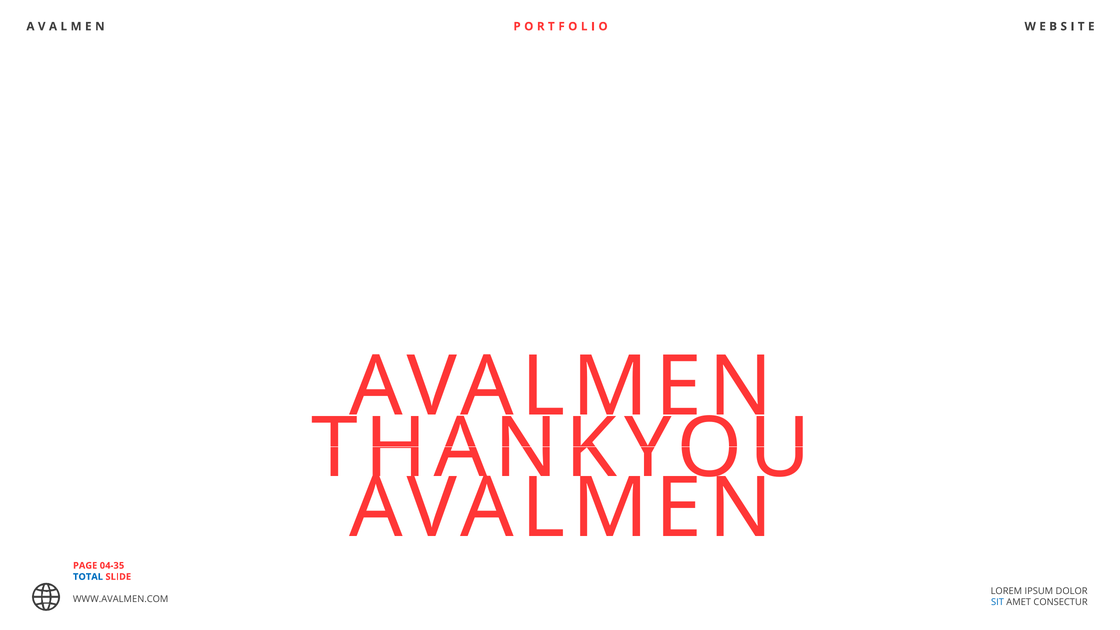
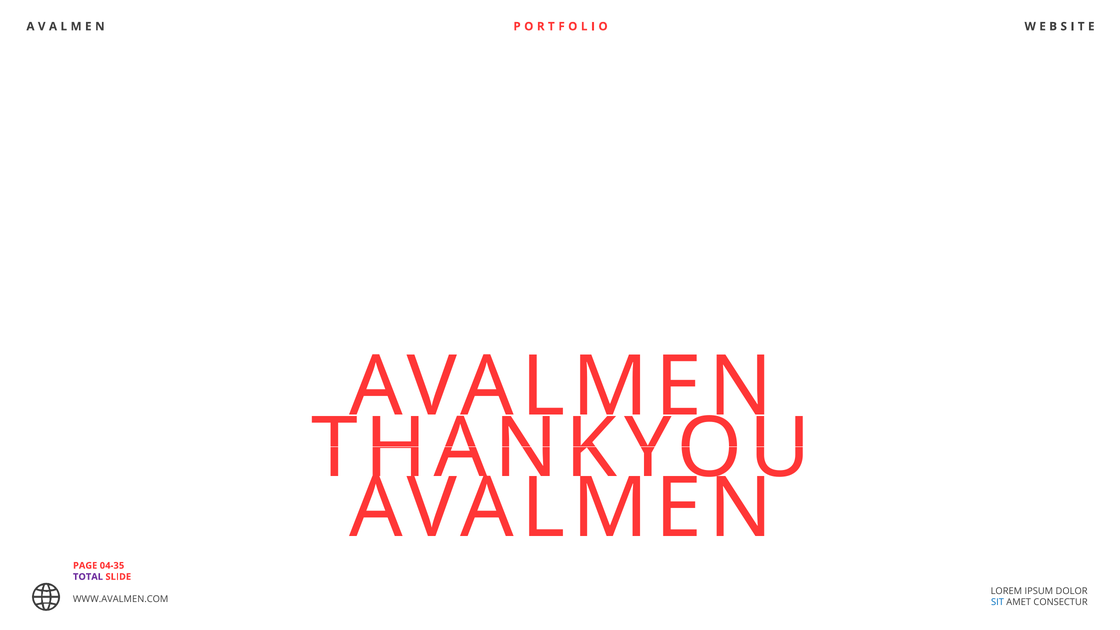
TOTAL colour: blue -> purple (88, 577)
